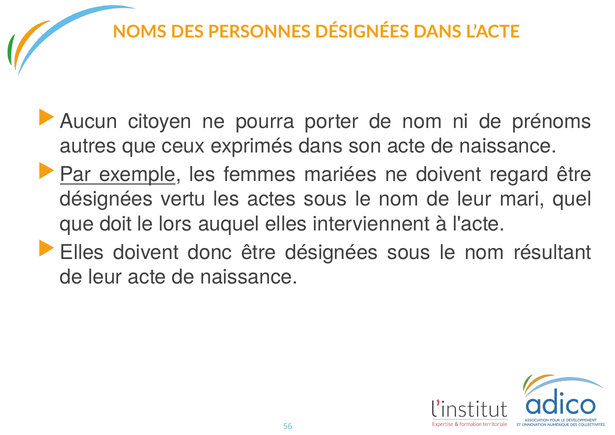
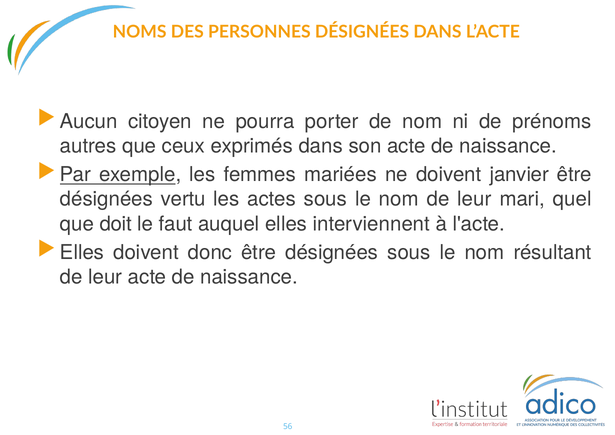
regard: regard -> janvier (519, 175)
lors: lors -> faut (176, 224)
